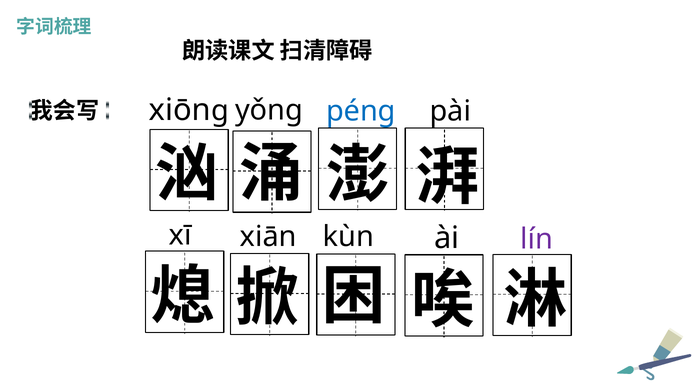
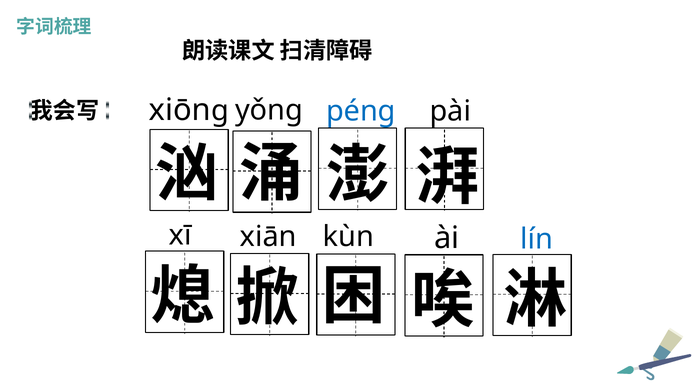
lín colour: purple -> blue (537, 239)
